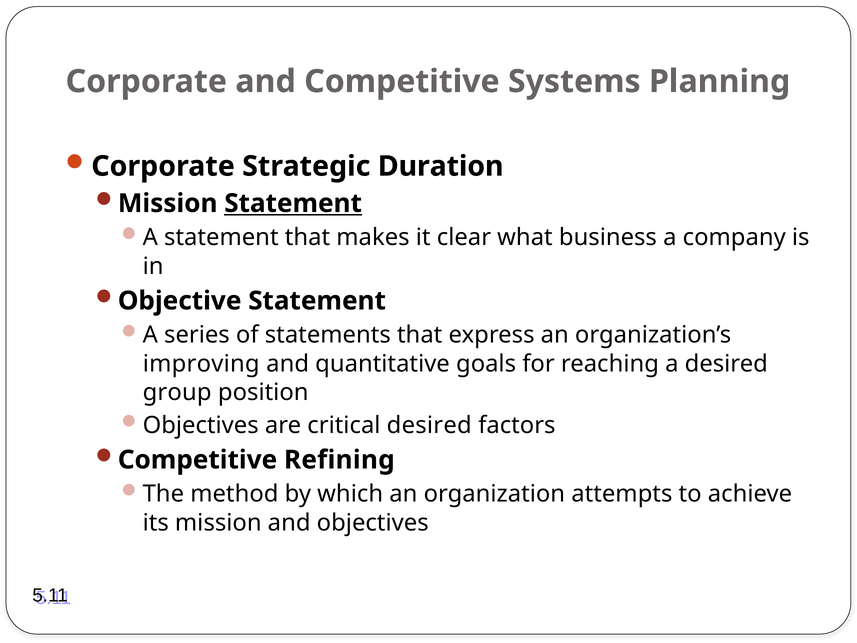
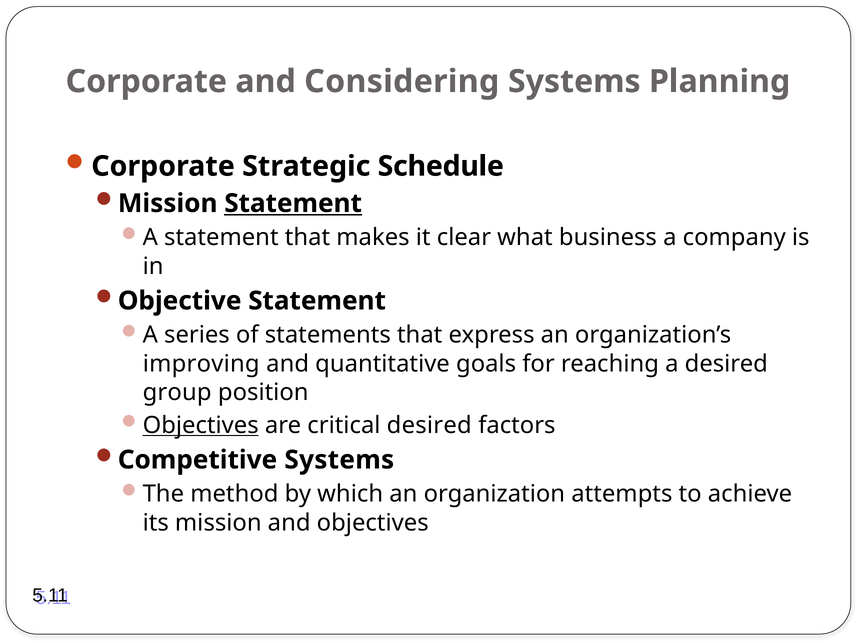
and Competitive: Competitive -> Considering (402, 81)
Duration: Duration -> Schedule (441, 166)
Objectives underline: none -> present (201, 425)
Competitive Refining: Refining -> Systems (339, 460)
